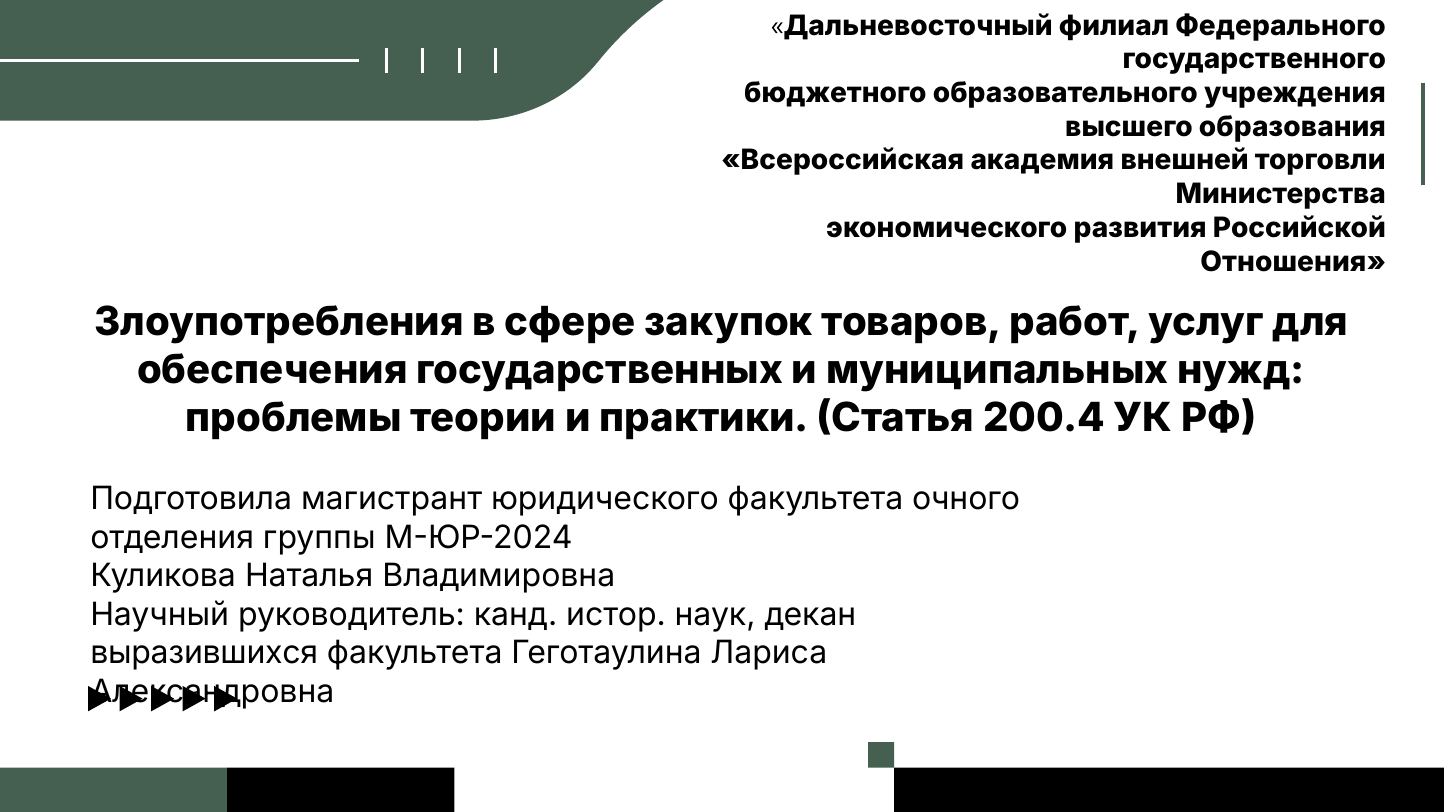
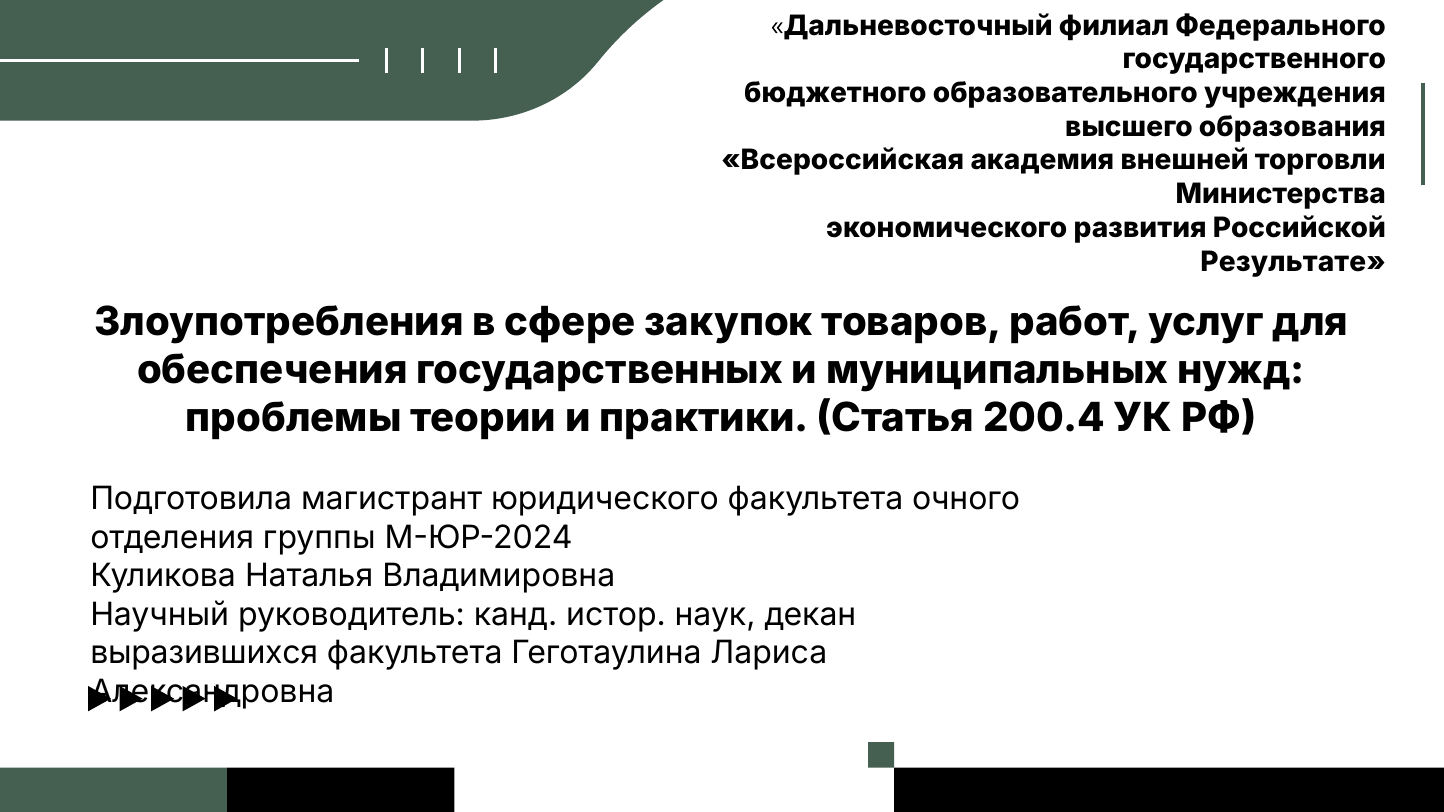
Отношения: Отношения -> Результате (1293, 262)
